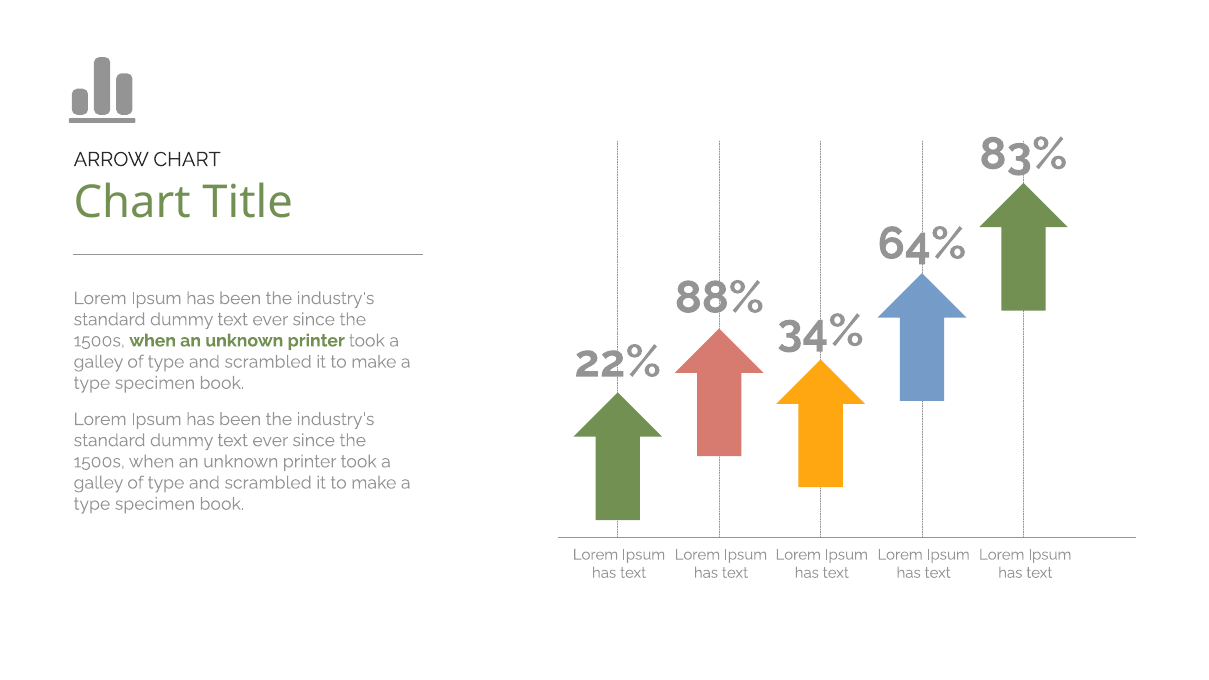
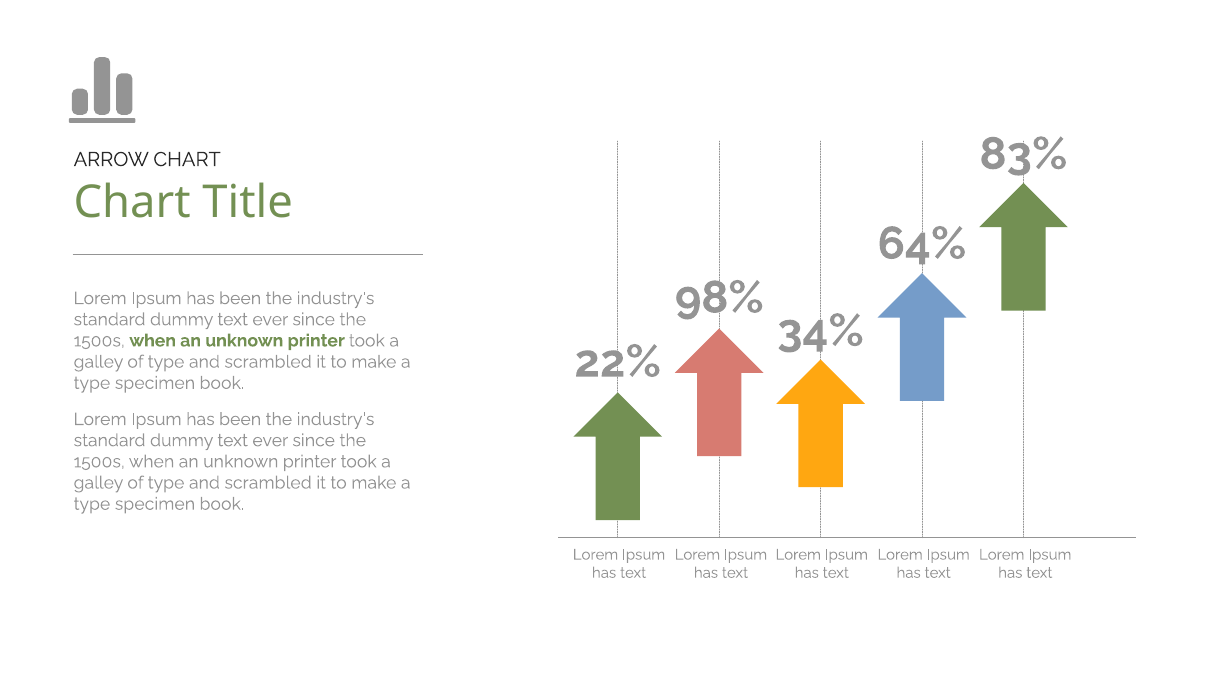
88%: 88% -> 98% (719, 298)
